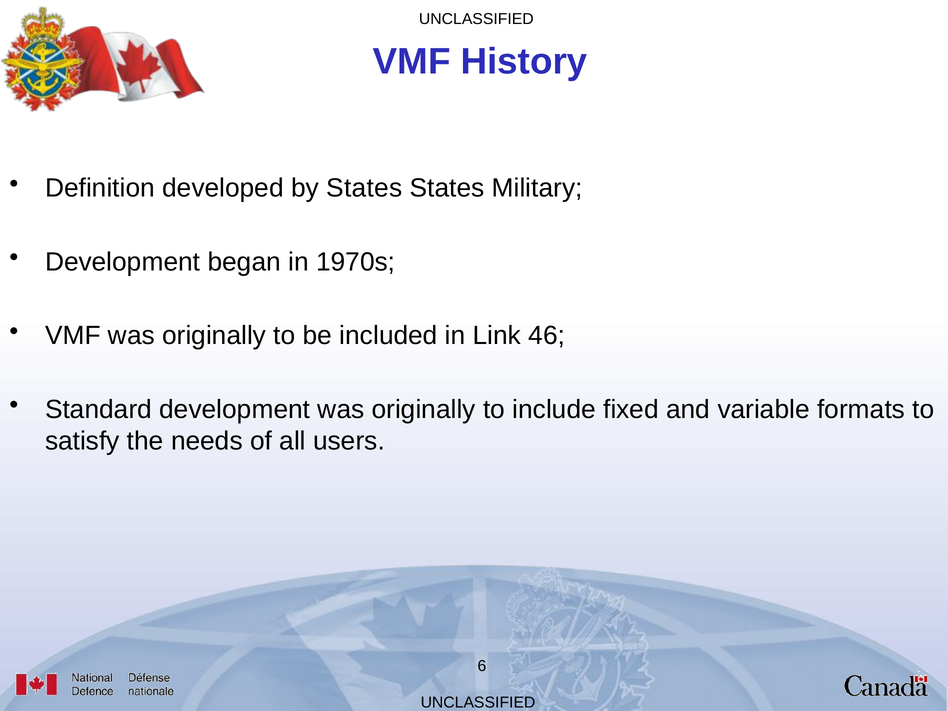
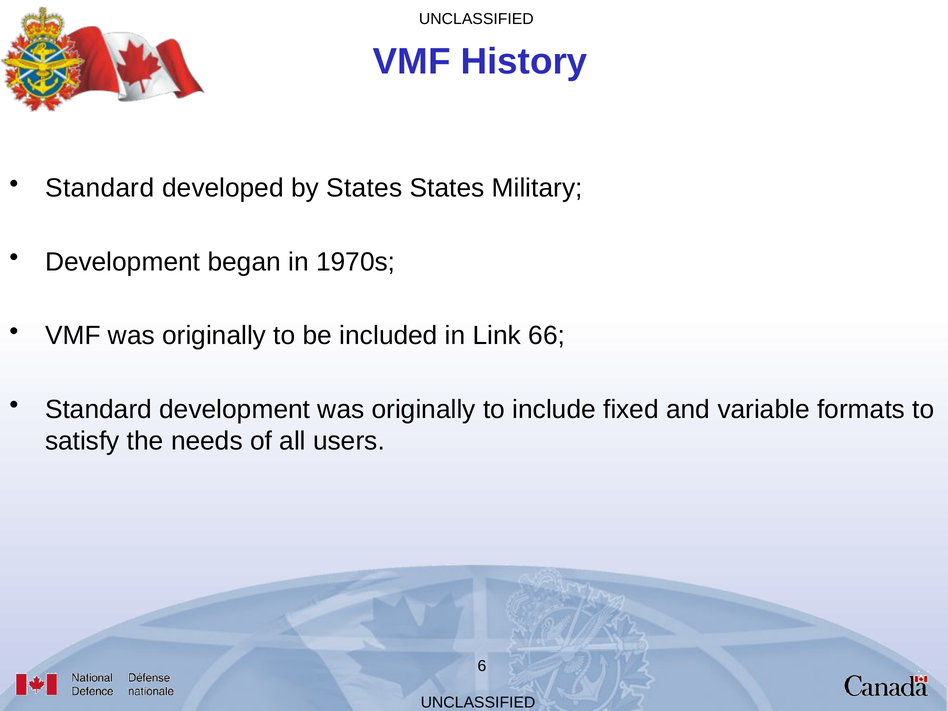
Definition: Definition -> Standard (100, 188)
46: 46 -> 66 (547, 336)
